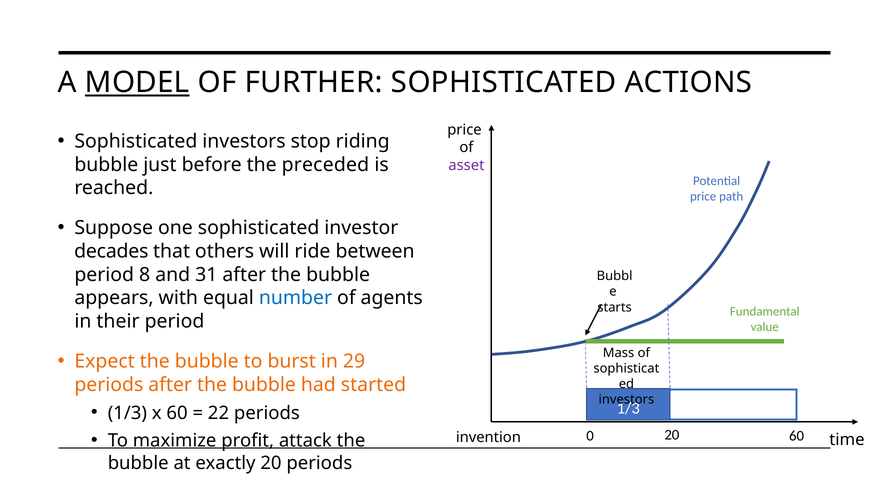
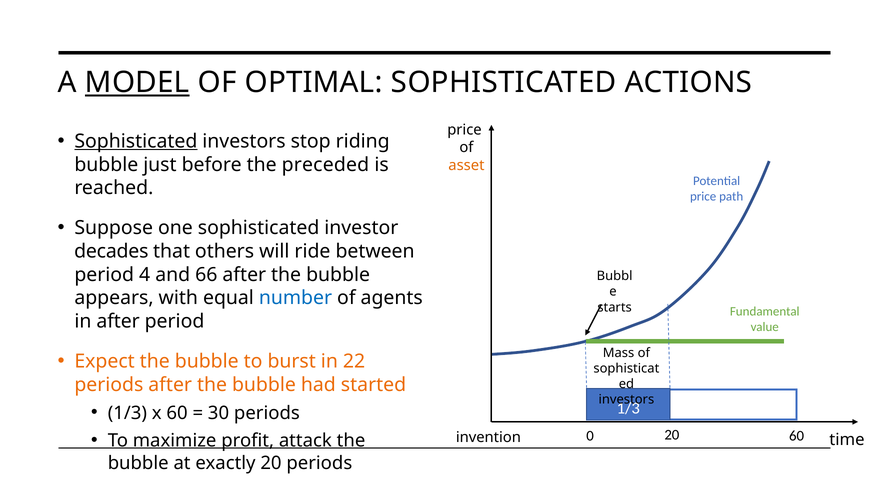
FURTHER: FURTHER -> OPTIMAL (314, 83)
Sophisticated underline: none -> present (136, 141)
asset colour: purple -> orange (466, 165)
8: 8 -> 4 (145, 275)
31: 31 -> 66 (206, 275)
in their: their -> after (118, 321)
29: 29 -> 22 (354, 361)
22: 22 -> 30 (218, 413)
